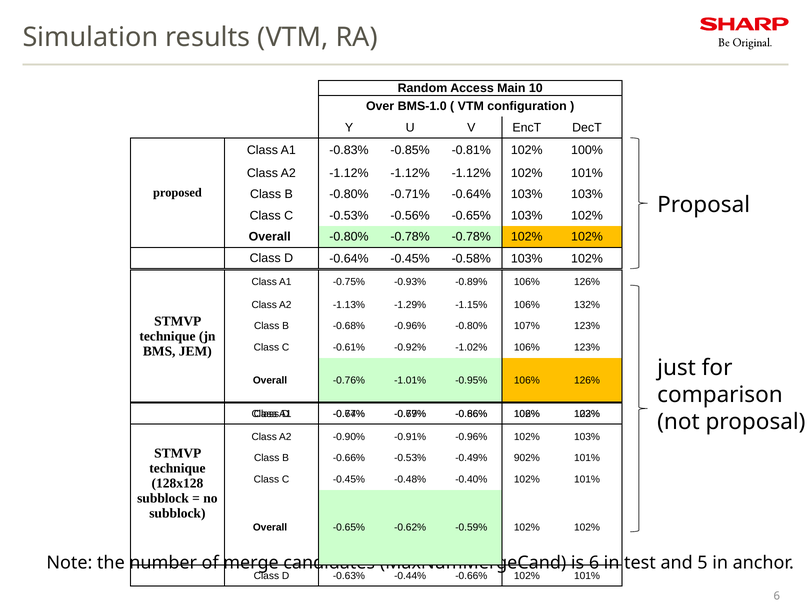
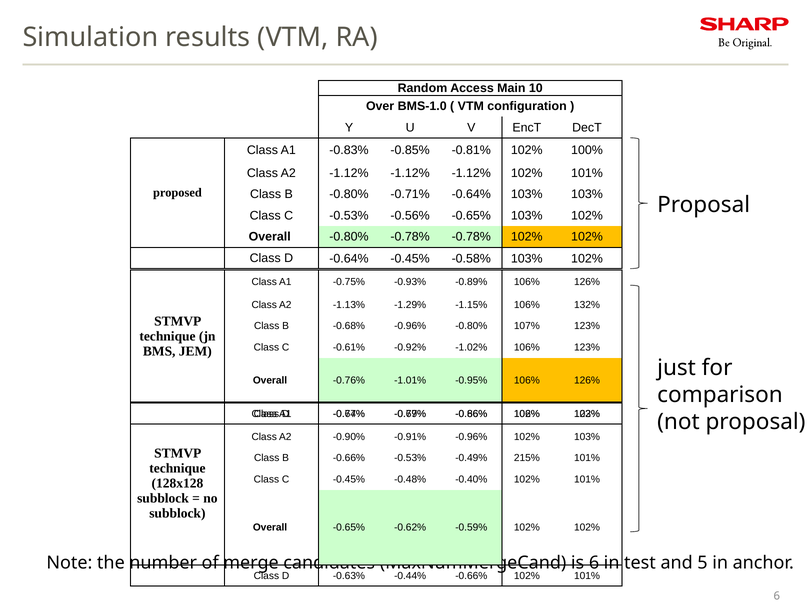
902%: 902% -> 215% (527, 458)
